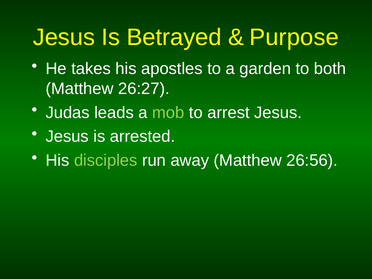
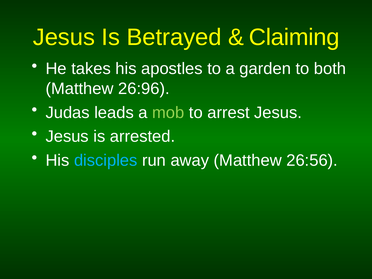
Purpose: Purpose -> Claiming (294, 37)
26:27: 26:27 -> 26:96 (144, 89)
disciples colour: light green -> light blue (106, 161)
